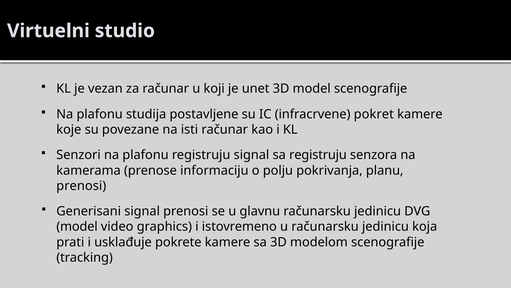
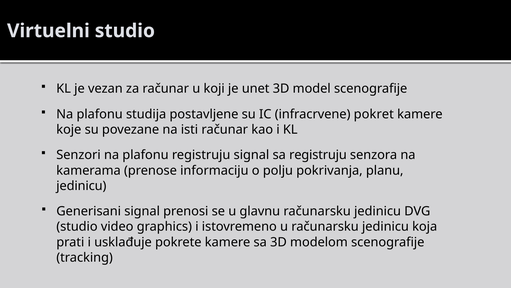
prenosi: prenosi -> jedinicu (81, 185)
model: model -> studio (77, 226)
